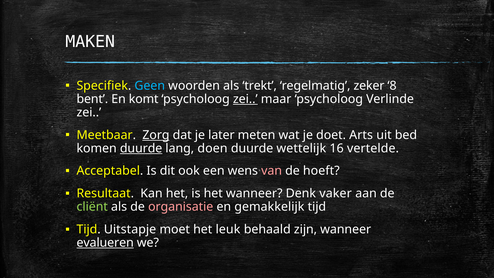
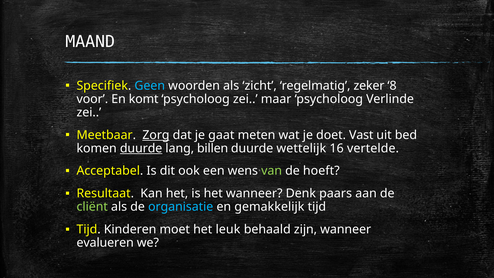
MAKEN: MAKEN -> MAAND (90, 42)
trekt: trekt -> zicht (260, 86)
bent: bent -> voor (92, 99)
zei underline: present -> none (245, 99)
later: later -> gaat (221, 135)
Arts: Arts -> Vast (361, 135)
doen: doen -> billen (213, 148)
van colour: pink -> light green (272, 171)
vaker: vaker -> paars (336, 193)
organisatie colour: pink -> light blue (181, 207)
Uitstapje: Uitstapje -> Kinderen (130, 229)
evalueren underline: present -> none (105, 243)
